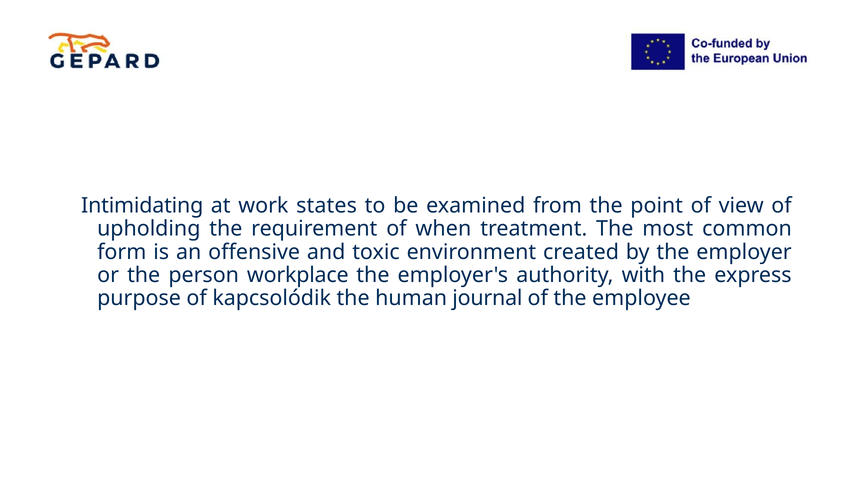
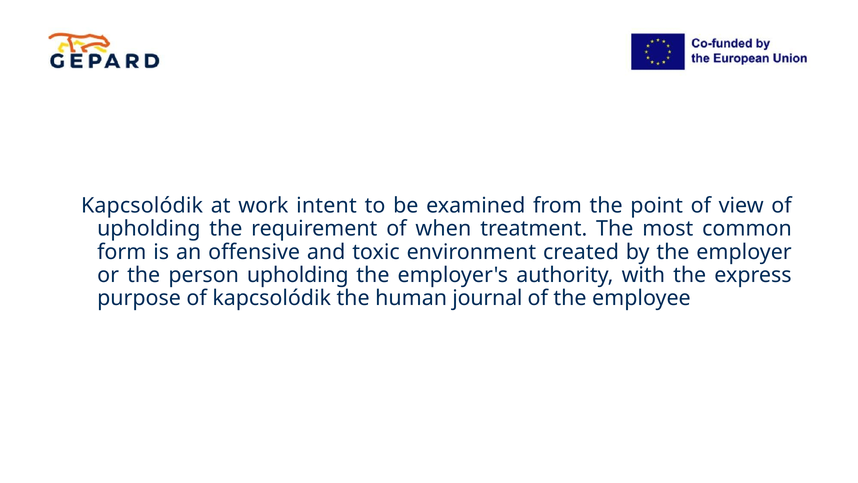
Intimidating: Intimidating -> Kapcsolódik (142, 205)
states: states -> intent (326, 205)
person workplace: workplace -> upholding (298, 275)
